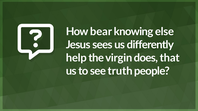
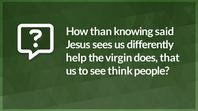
bear: bear -> than (101, 32)
else: else -> said (165, 32)
truth: truth -> think (120, 71)
